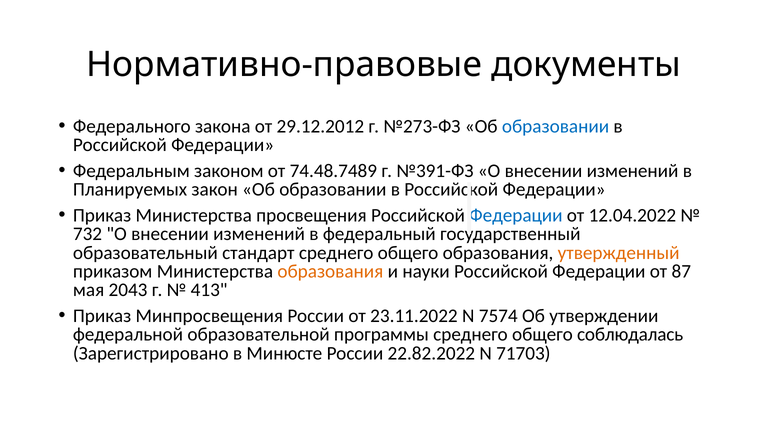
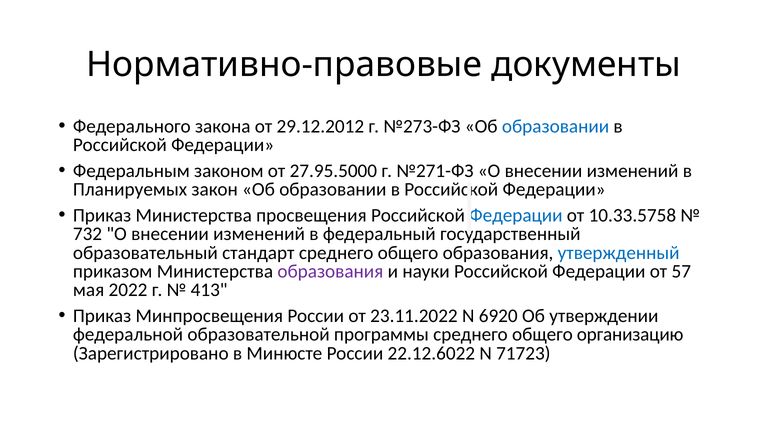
74.48.7489: 74.48.7489 -> 27.95.5000 (333, 171)
№391-ФЗ: №391-ФЗ -> №271-ФЗ (435, 171)
12.04.2022: 12.04.2022 -> 10.33.5758 (632, 215)
утвержденный colour: orange -> blue (619, 253)
образования colour: orange -> purple (330, 271)
87: 87 -> 57 (681, 271)
2043: 2043 -> 2022 (128, 290)
7574: 7574 -> 6920 (498, 316)
соблюдалась: соблюдалась -> организацию (630, 335)
22.82.2022: 22.82.2022 -> 22.12.6022 (431, 353)
71703: 71703 -> 71723 (523, 353)
